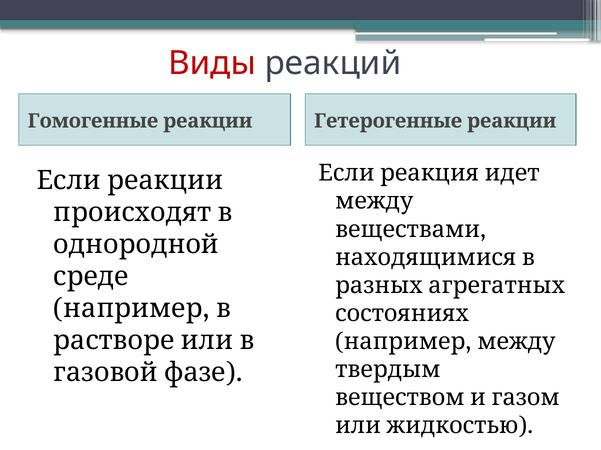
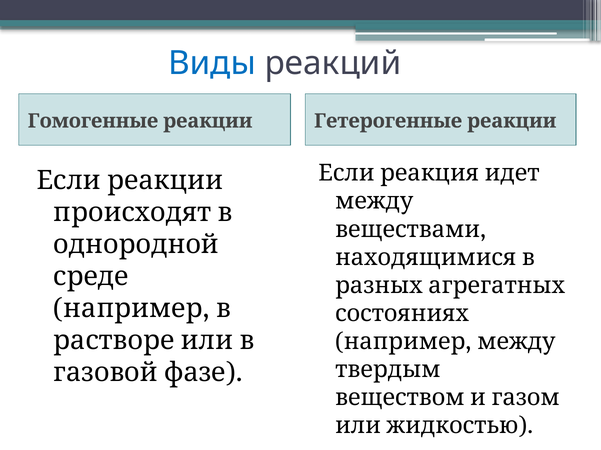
Виды colour: red -> blue (212, 63)
